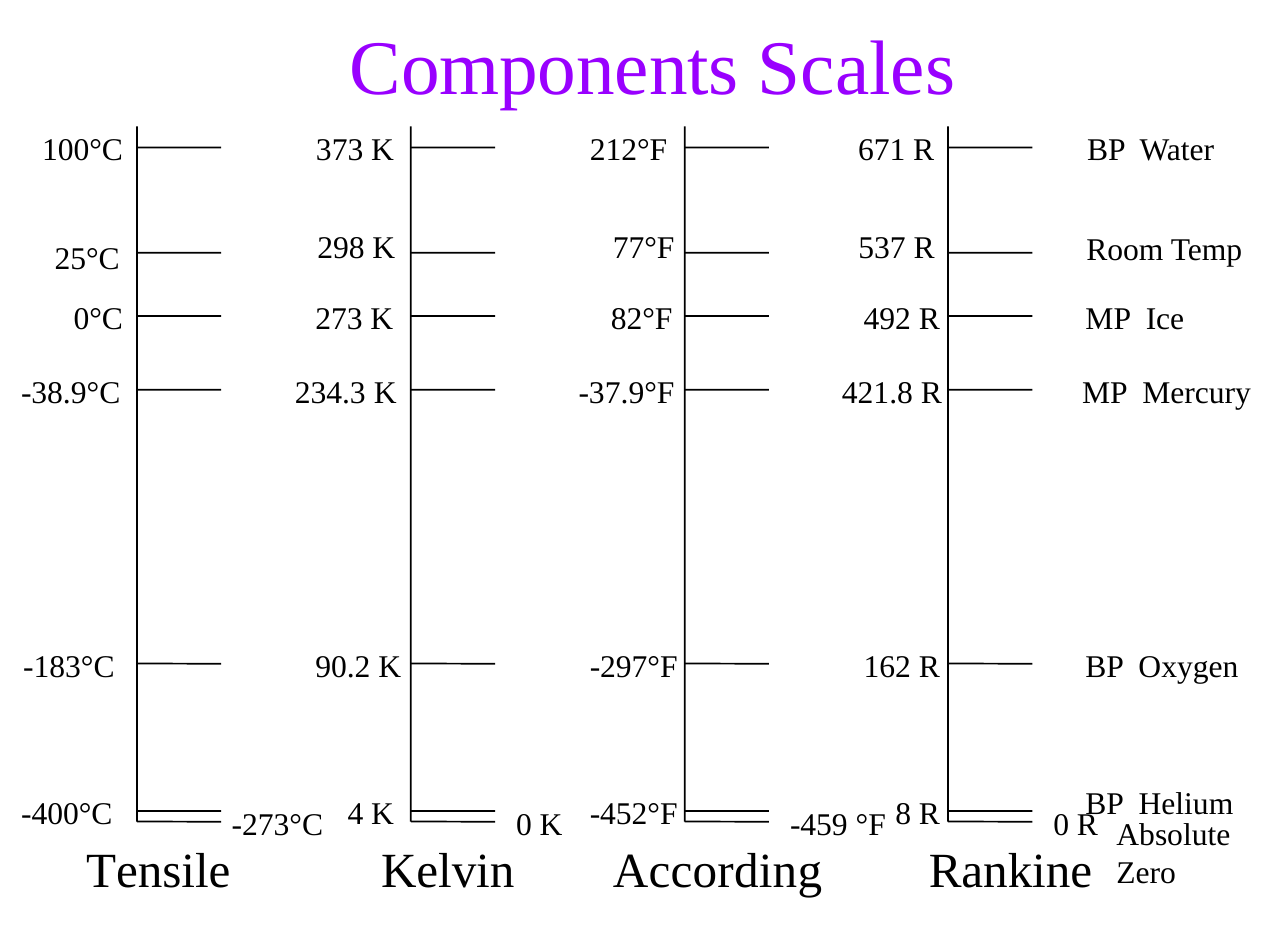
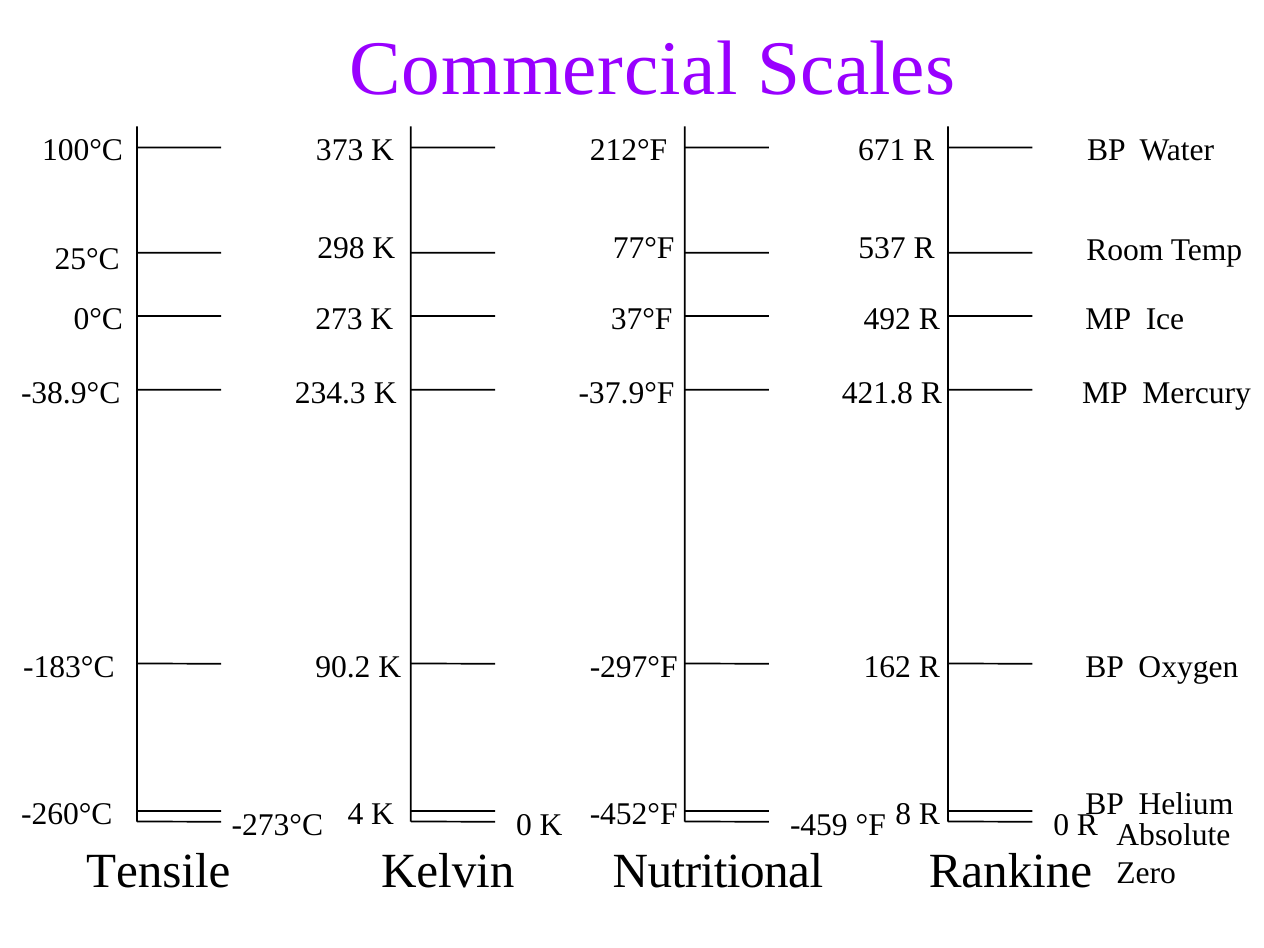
Components: Components -> Commercial (544, 69)
82°F: 82°F -> 37°F (642, 319)
-400°C: -400°C -> -260°C (67, 814)
According: According -> Nutritional (718, 871)
